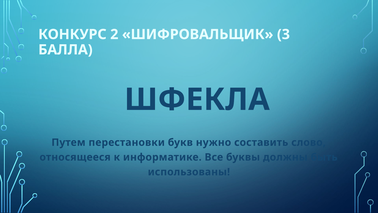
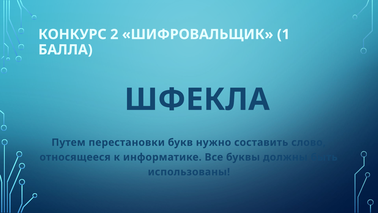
3: 3 -> 1 (283, 34)
